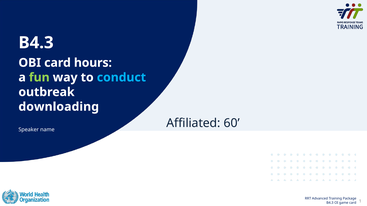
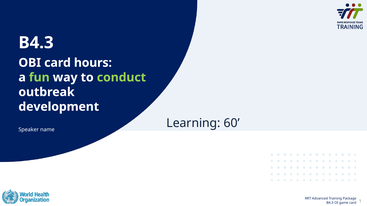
conduct colour: light blue -> light green (121, 78)
downloading: downloading -> development (59, 107)
Affiliated: Affiliated -> Learning (193, 123)
